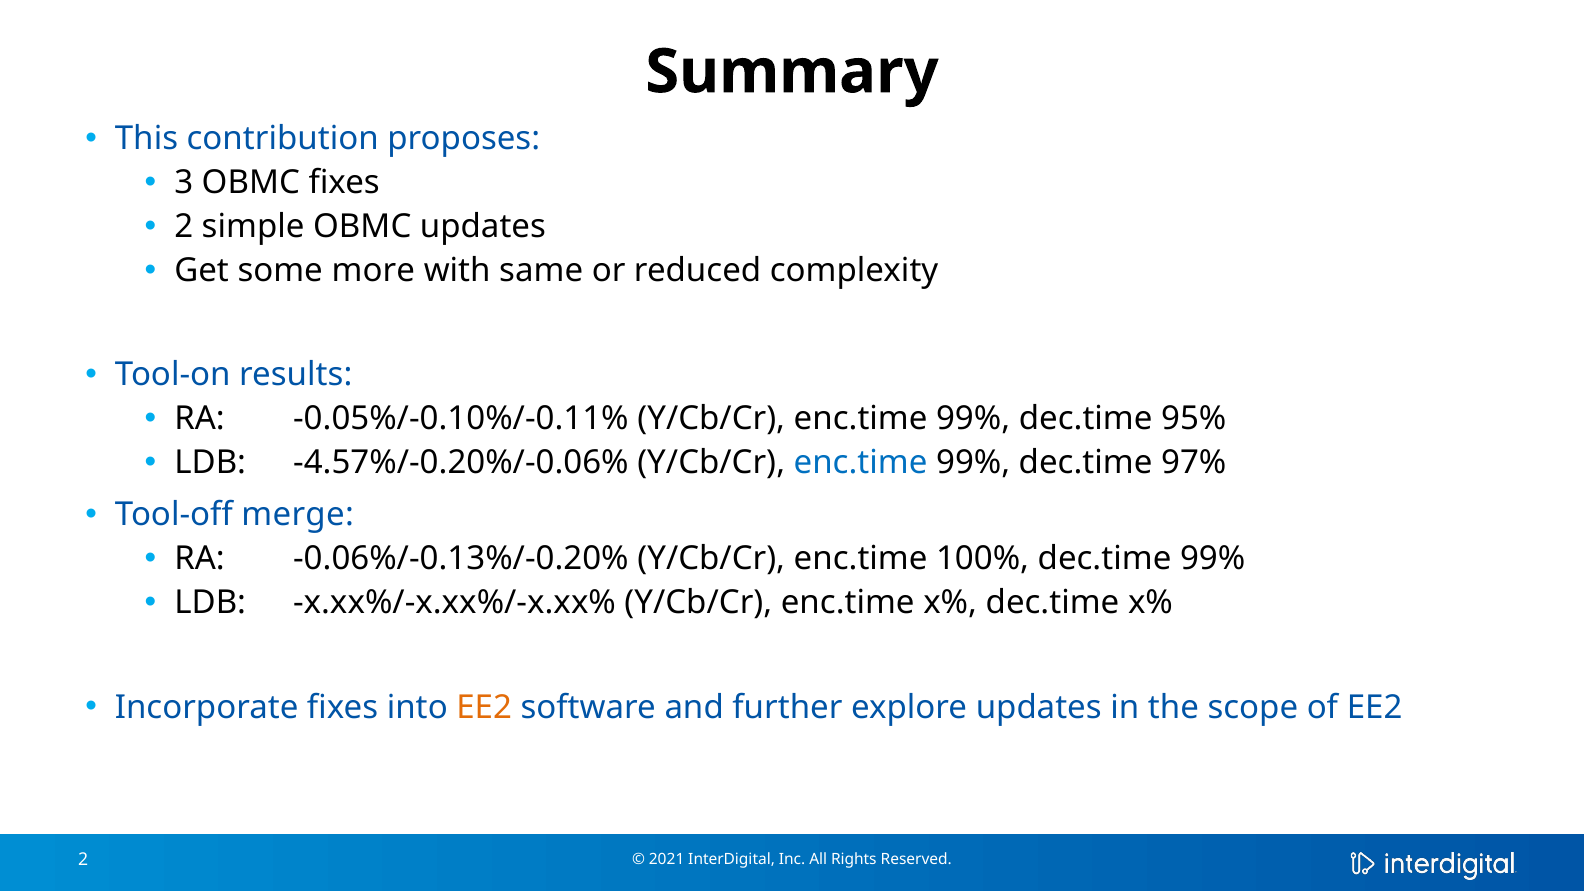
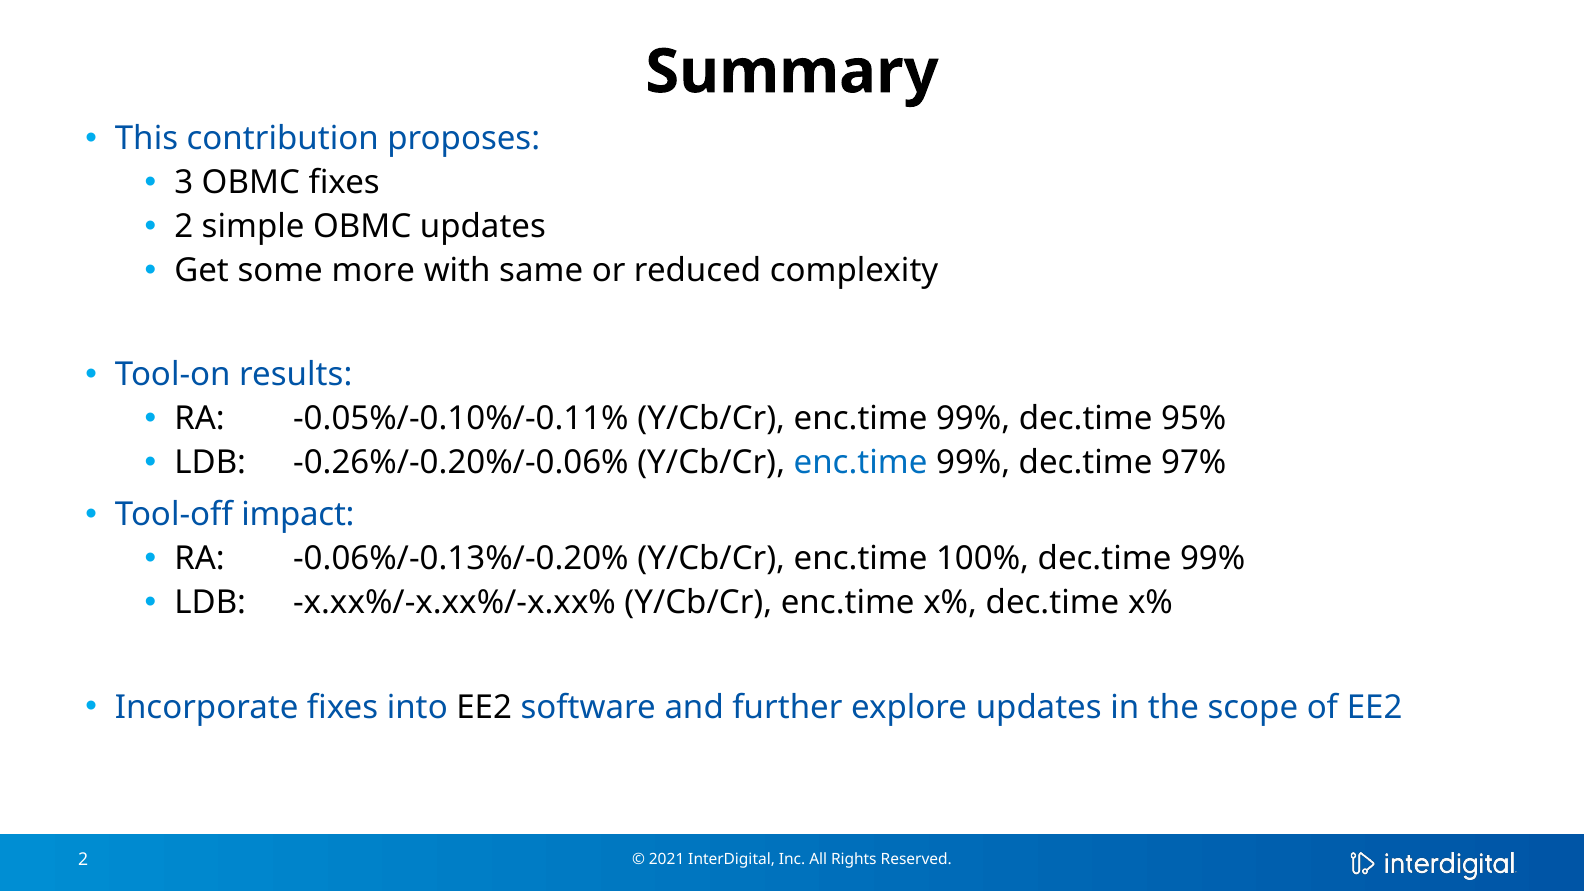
-4.57%/-0.20%/-0.06%: -4.57%/-0.20%/-0.06% -> -0.26%/-0.20%/-0.06% (461, 463)
merge: merge -> impact (298, 515)
EE2 colour: orange -> black (484, 707)
